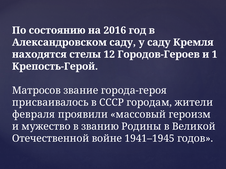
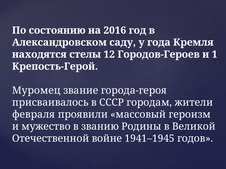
у саду: саду -> года (159, 42)
Матросов: Матросов -> Муромец (36, 91)
